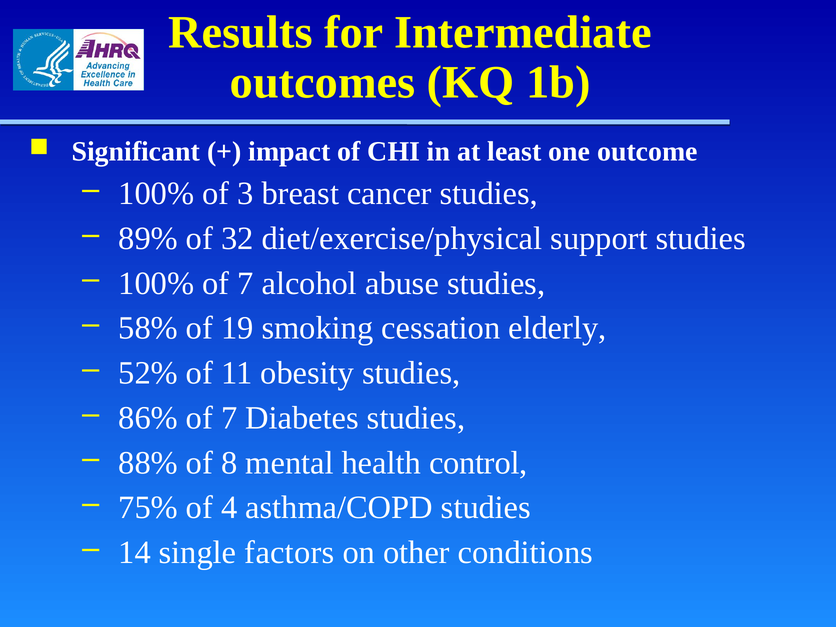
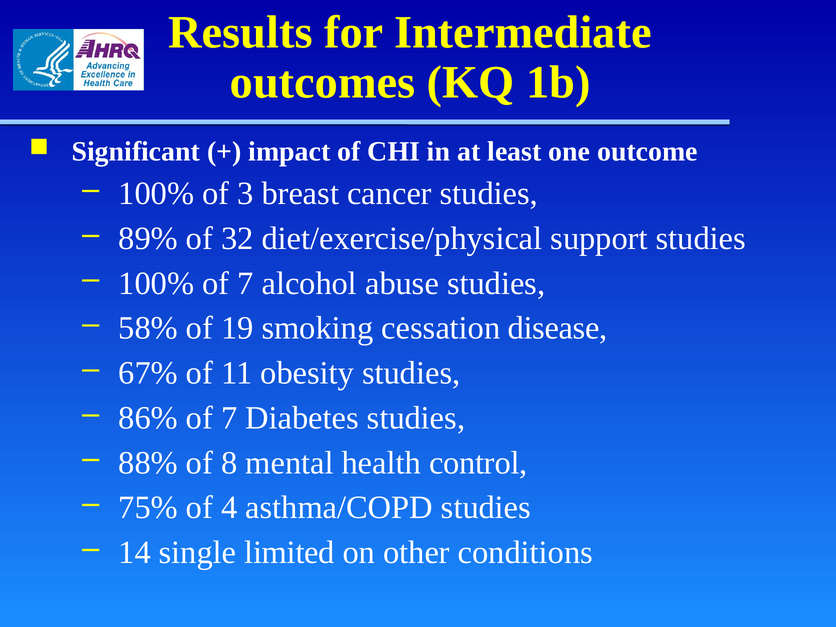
elderly: elderly -> disease (558, 328)
52%: 52% -> 67% (148, 373)
factors: factors -> limited (290, 553)
